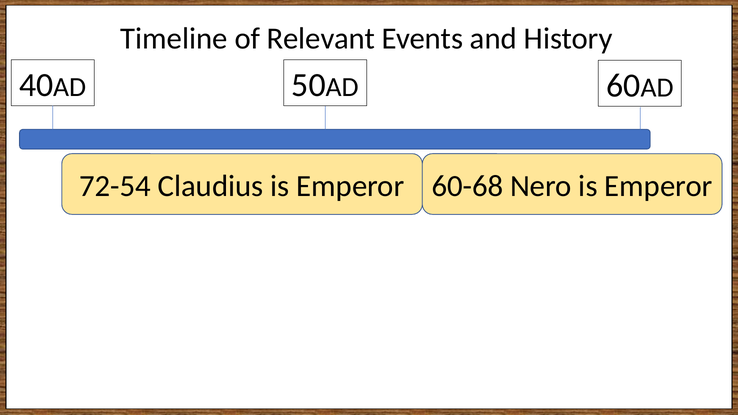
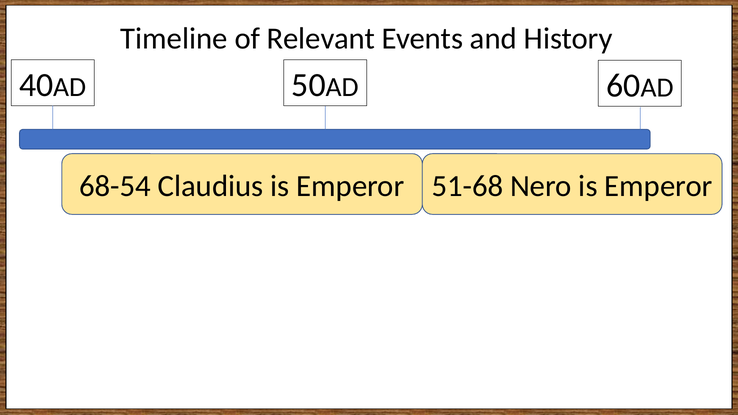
72-54: 72-54 -> 68-54 (115, 186)
60-68: 60-68 -> 51-68 (467, 186)
